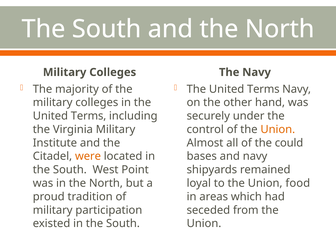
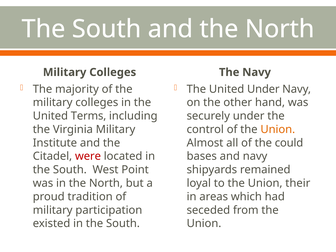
Terms: Terms -> Under (263, 89)
were colour: orange -> red (88, 156)
food: food -> their (298, 183)
